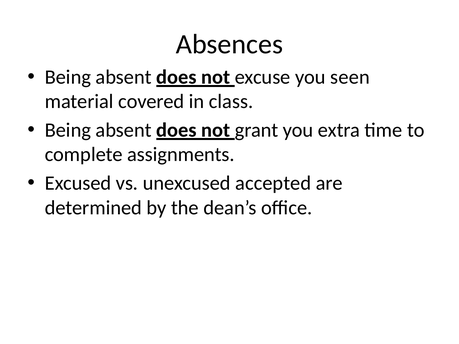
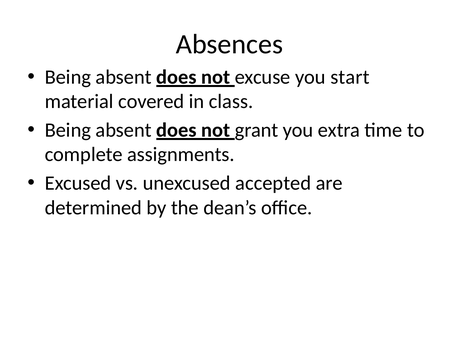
seen: seen -> start (350, 77)
